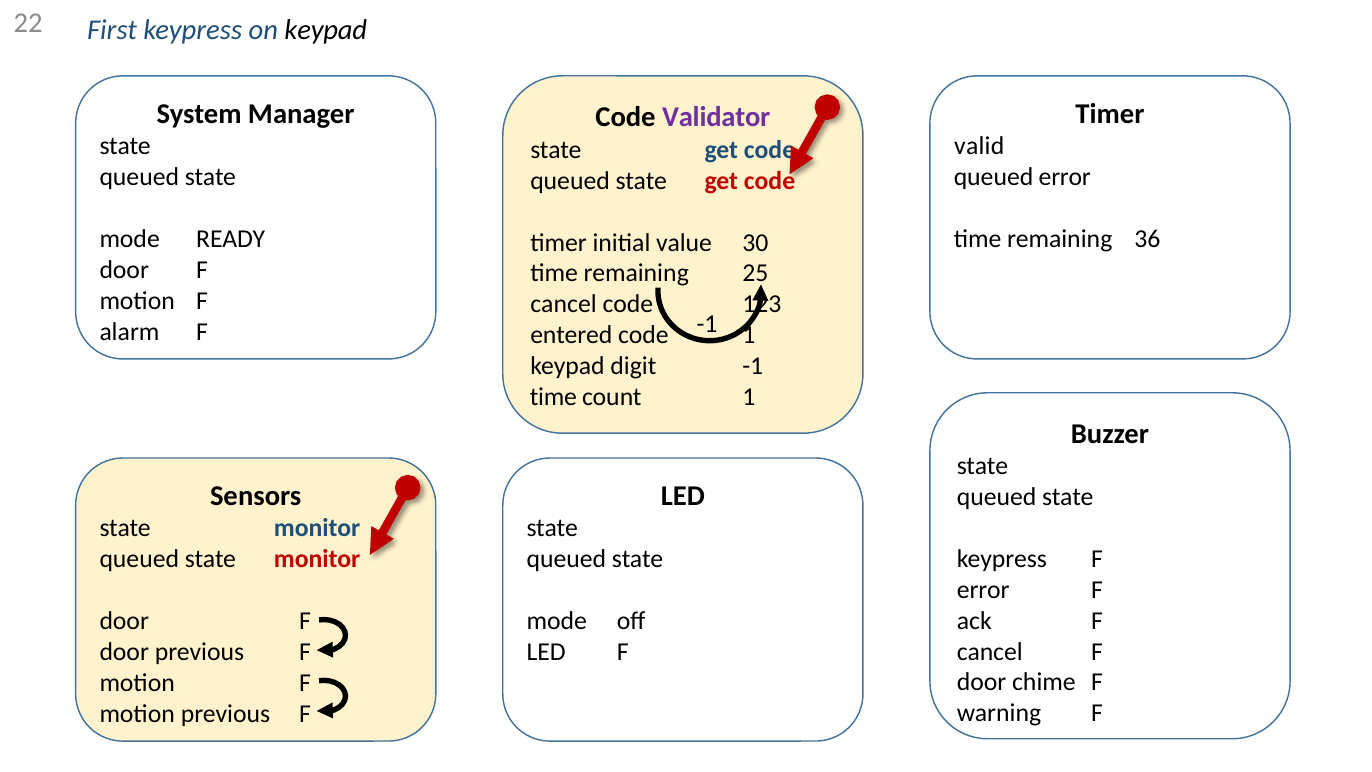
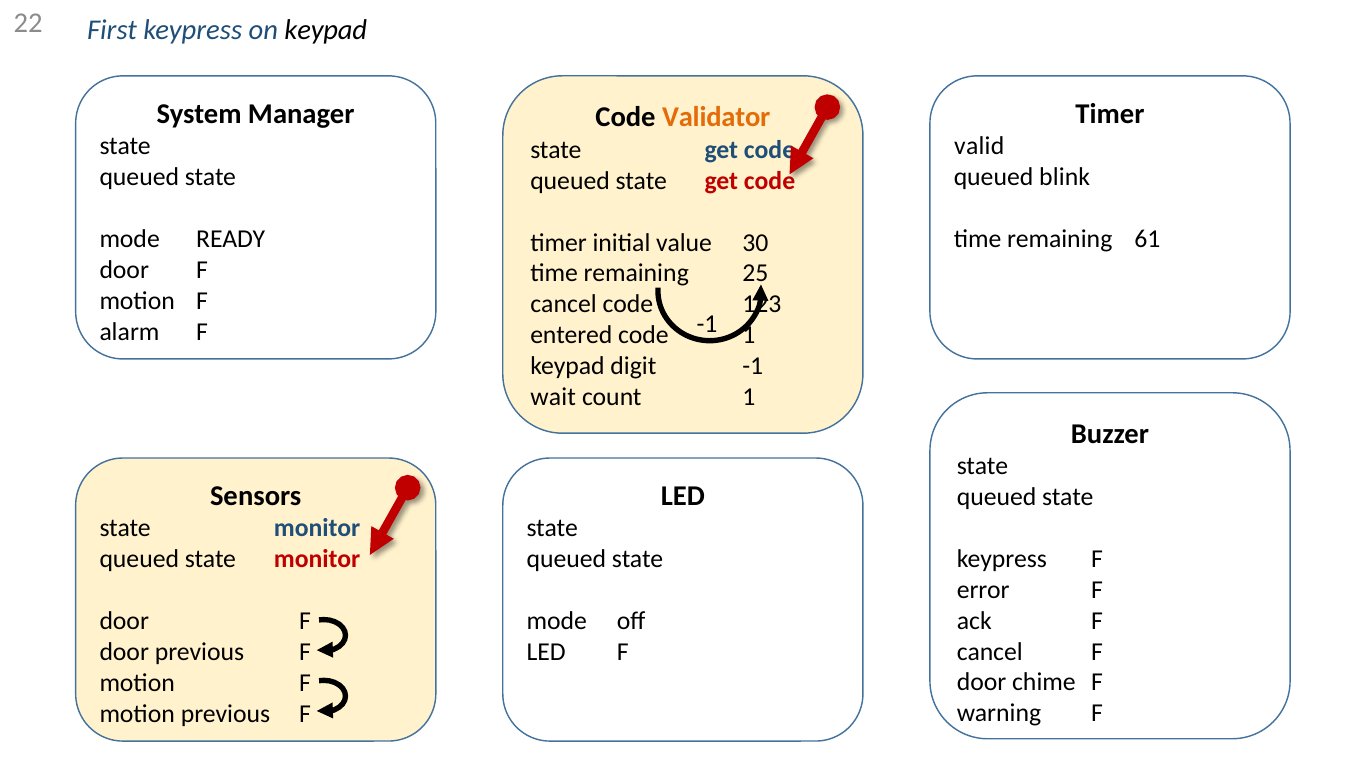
Validator colour: purple -> orange (716, 117)
queued error: error -> blink (1065, 177)
36: 36 -> 61 (1147, 239)
time: time -> wait (553, 397)
